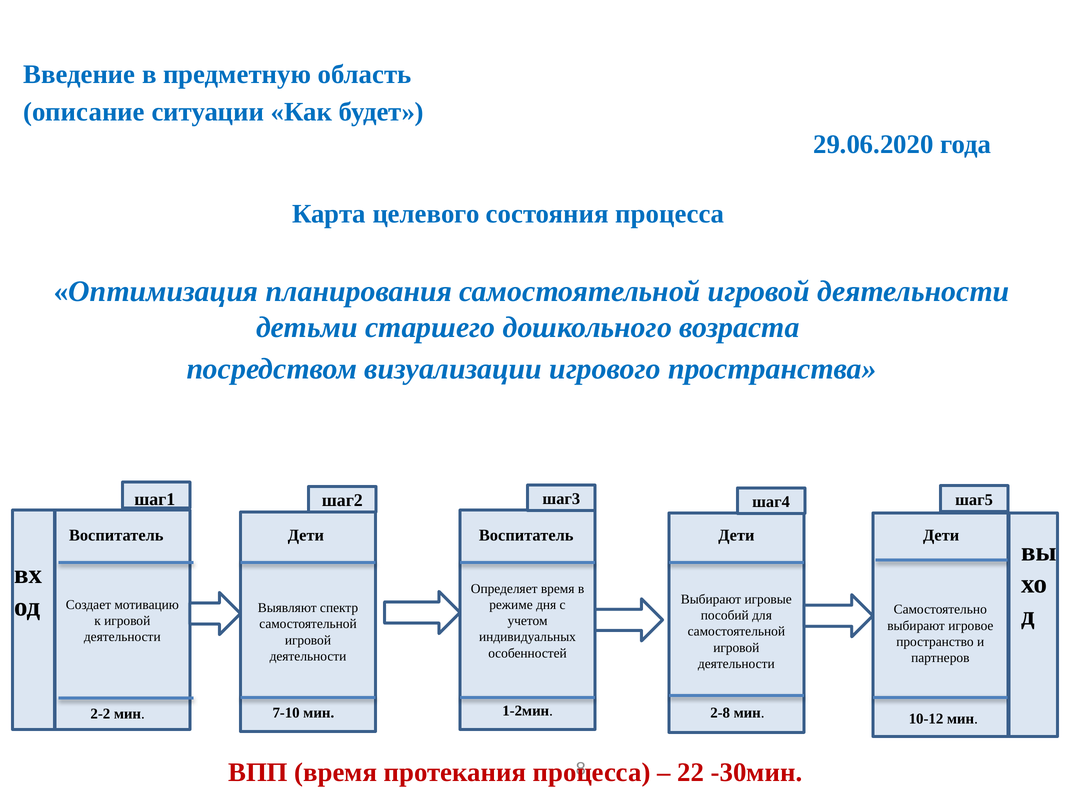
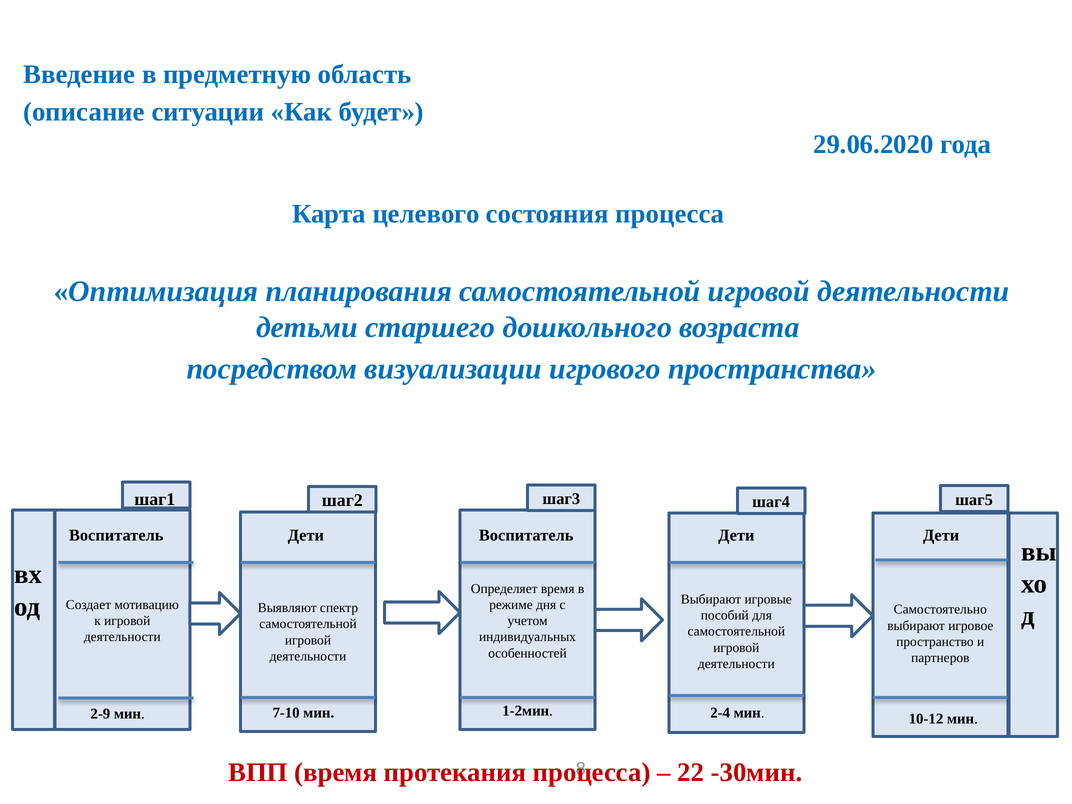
2-2: 2-2 -> 2-9 (100, 714)
2-8: 2-8 -> 2-4 (720, 713)
